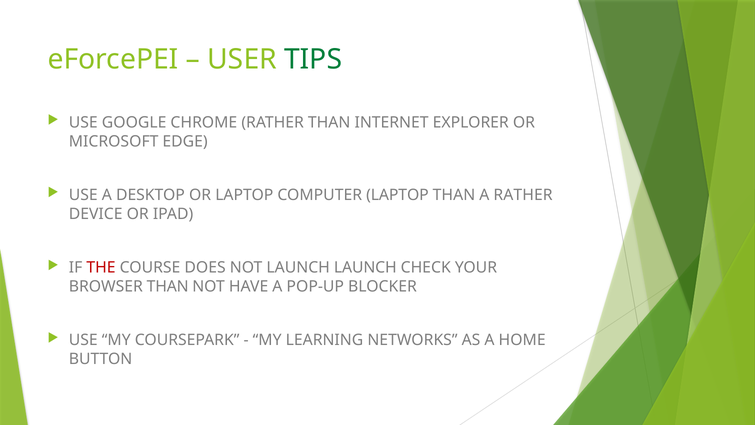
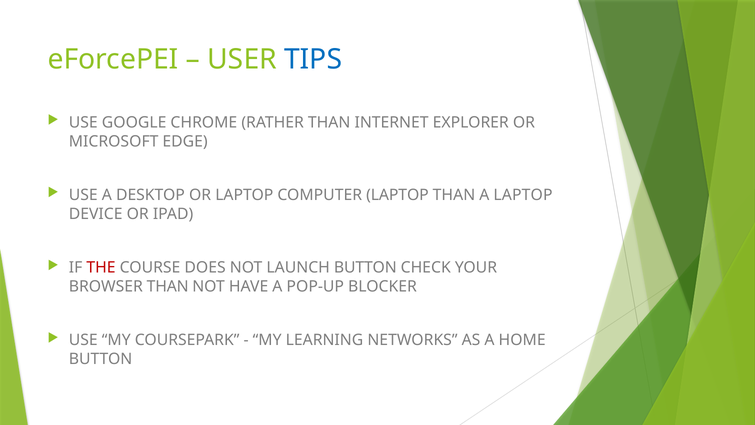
TIPS colour: green -> blue (313, 60)
A RATHER: RATHER -> LAPTOP (523, 195)
LAUNCH LAUNCH: LAUNCH -> BUTTON (365, 267)
